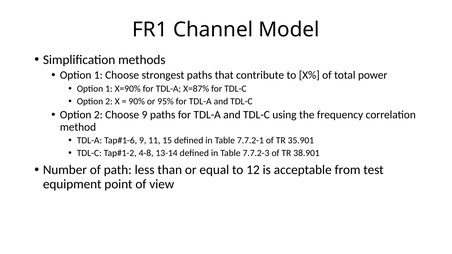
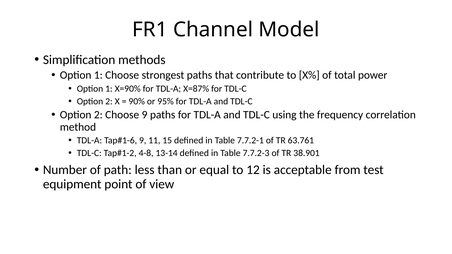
35.901: 35.901 -> 63.761 (301, 141)
